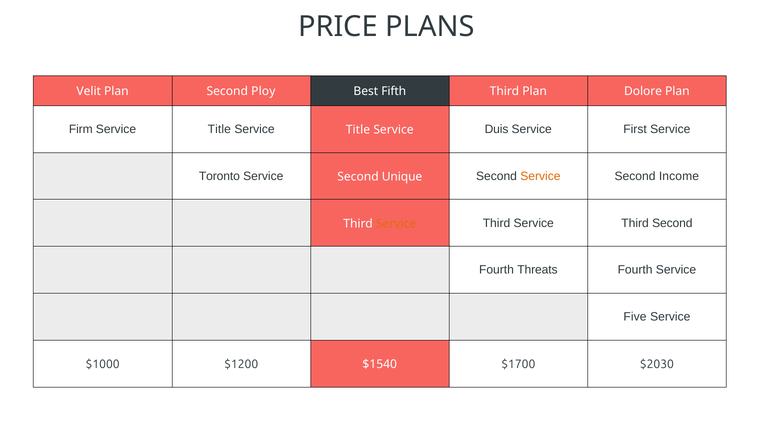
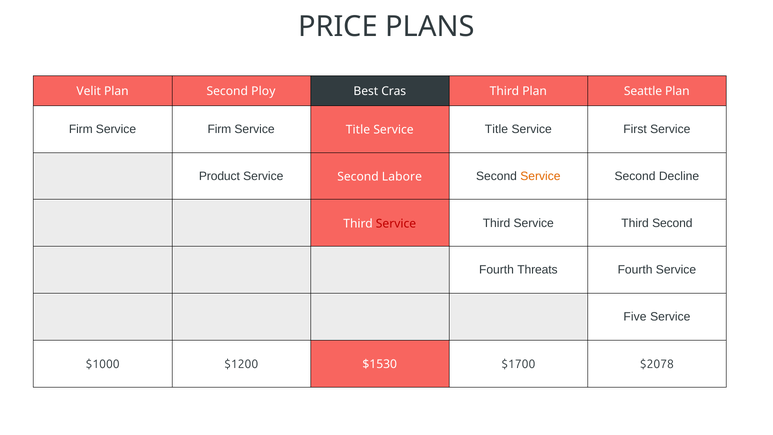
Fifth: Fifth -> Cras (394, 91)
Dolore: Dolore -> Seattle (643, 91)
Title: Title -> Firm (219, 129)
Duis: Duis -> Title (496, 129)
Toronto: Toronto -> Product (219, 176)
Unique: Unique -> Labore (402, 177)
Income: Income -> Decline (679, 176)
Service colour: orange -> red (396, 223)
$1540: $1540 -> $1530 (380, 364)
$2030: $2030 -> $2078 (657, 364)
